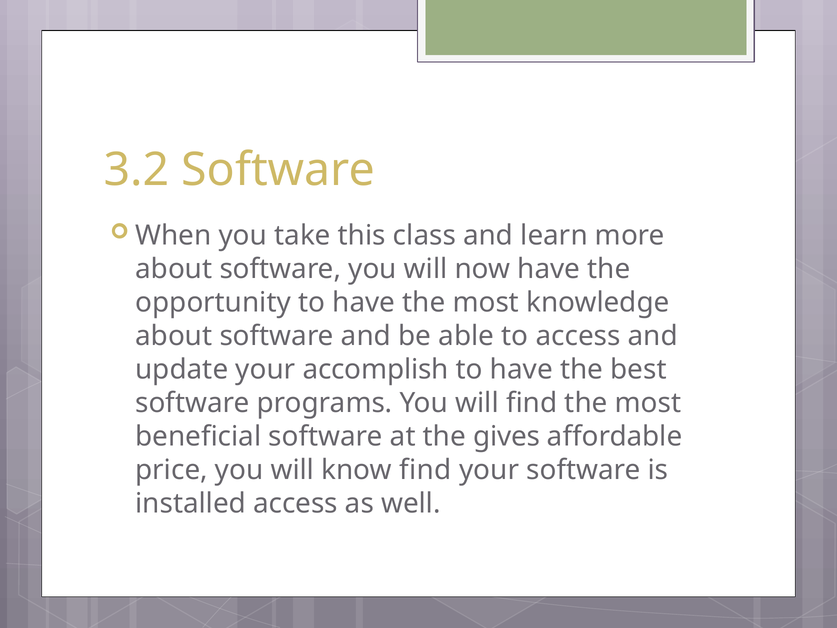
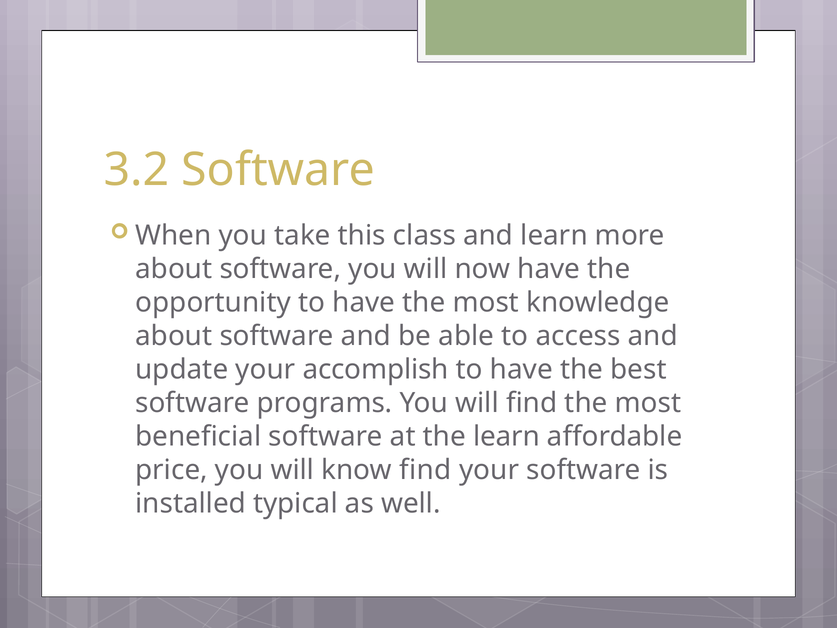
the gives: gives -> learn (507, 436)
installed access: access -> typical (295, 503)
